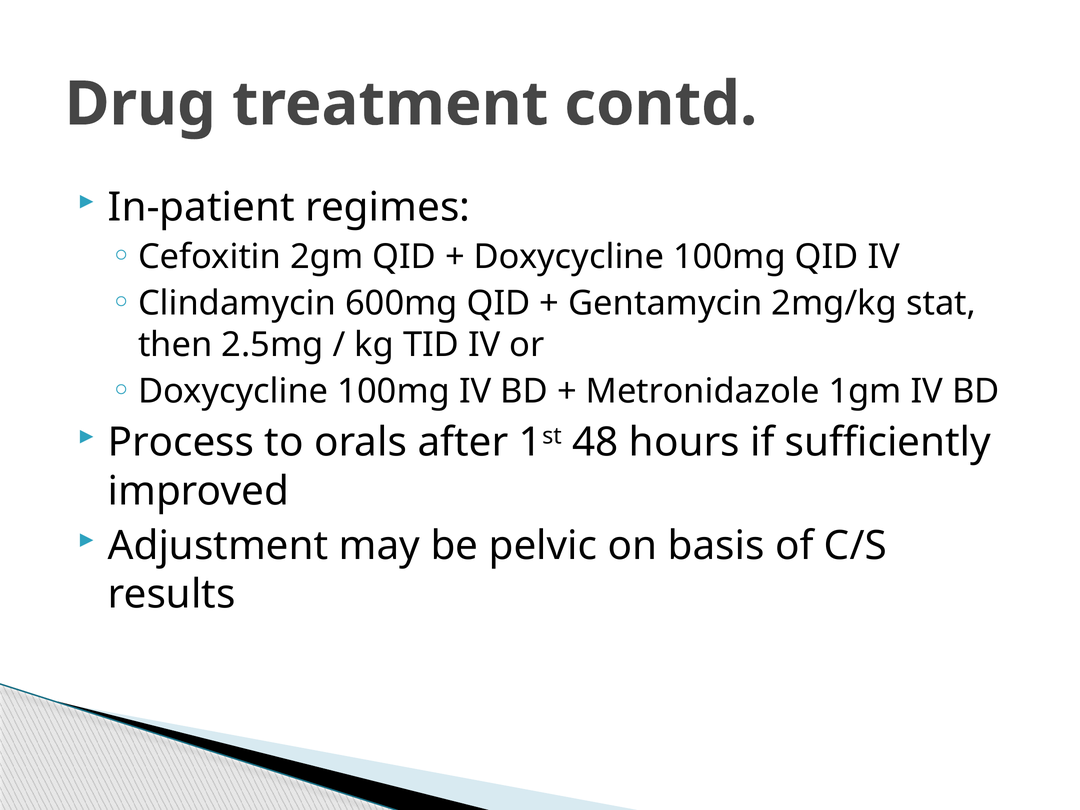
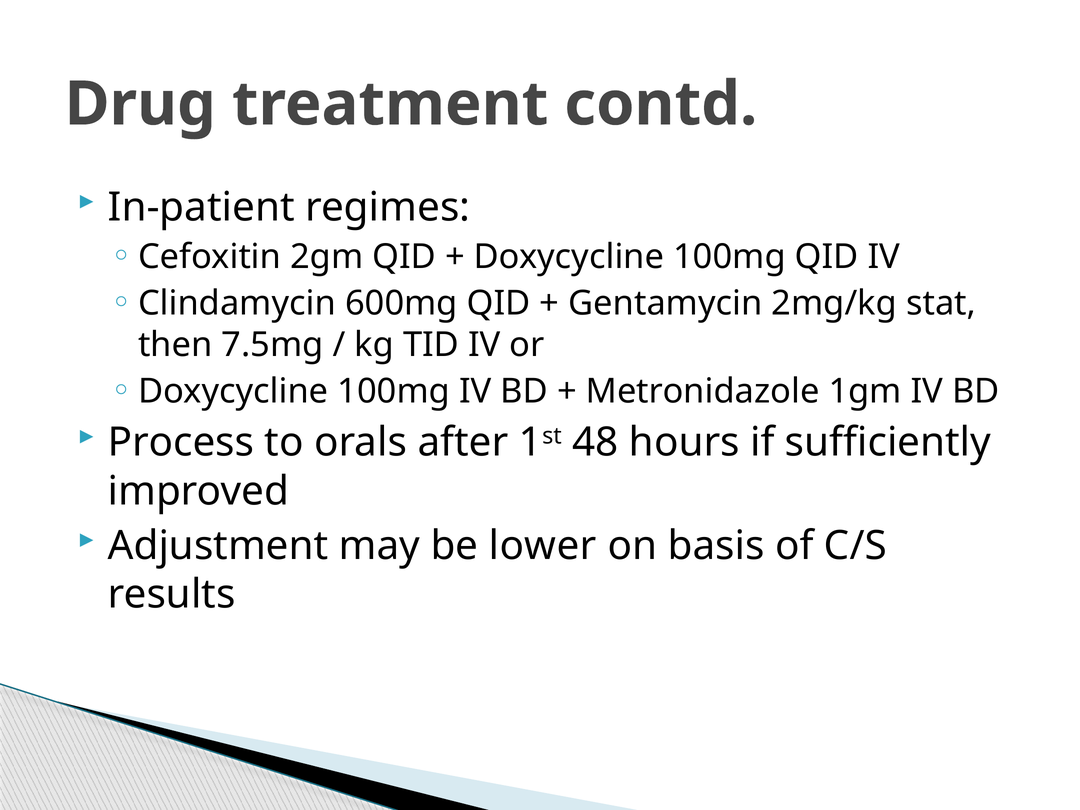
2.5mg: 2.5mg -> 7.5mg (273, 345)
pelvic: pelvic -> lower (543, 546)
